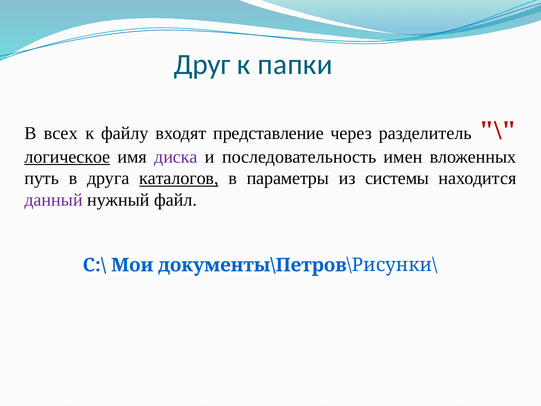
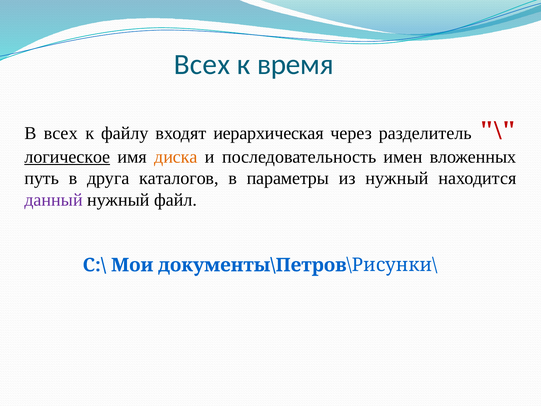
Друг: Друг -> Всех (202, 65)
папки: папки -> время (295, 65)
представление: представление -> иерархическая (268, 133)
диска colour: purple -> orange (176, 157)
каталогов underline: present -> none (179, 178)
из системы: системы -> нужный (397, 178)
